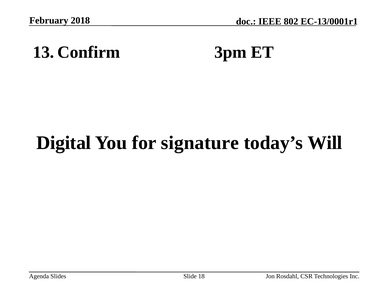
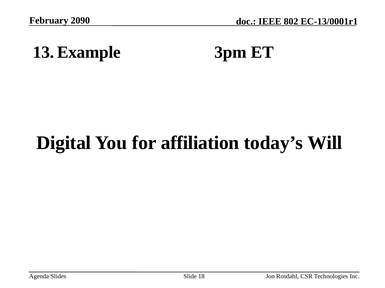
2018: 2018 -> 2090 (80, 20)
Confirm: Confirm -> Example (89, 52)
signature: signature -> affiliation (200, 143)
